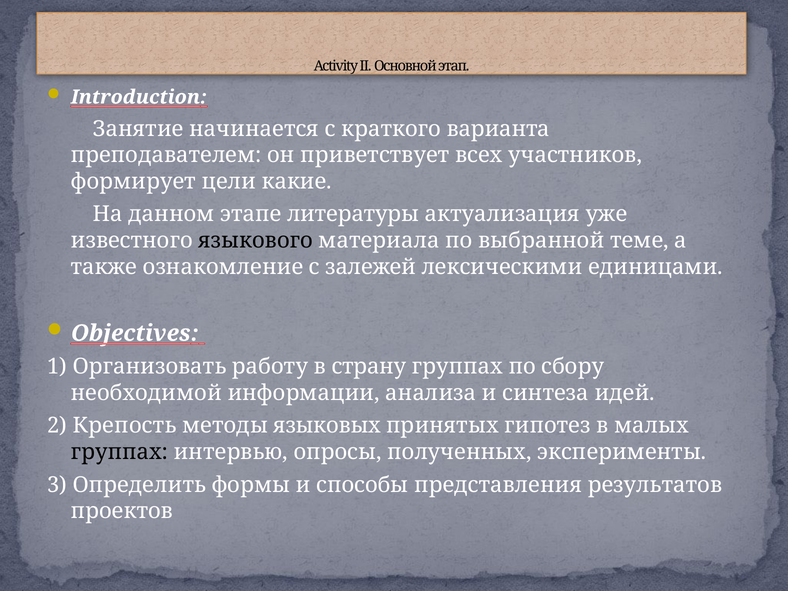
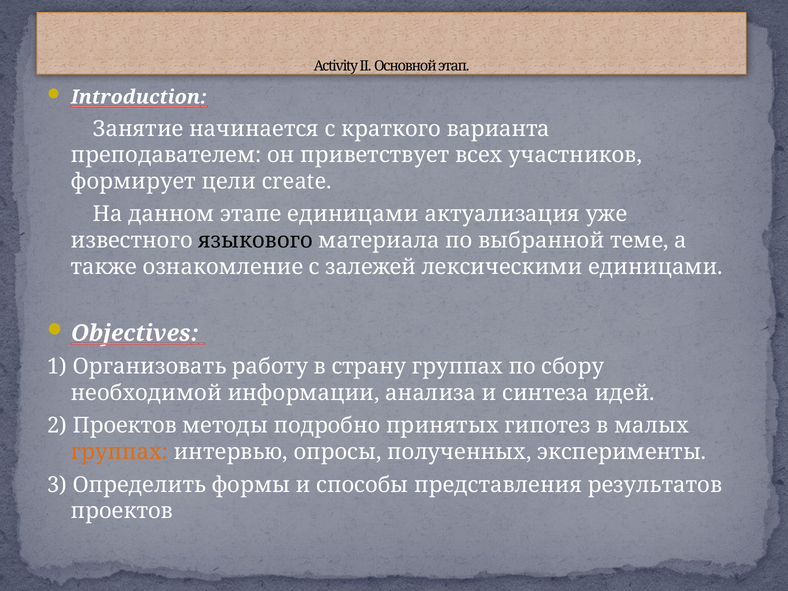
какие: какие -> create (297, 181)
этапе литературы: литературы -> единицами (353, 214)
2 Крепость: Крепость -> Проектов (125, 426)
языковых: языковых -> подробно (327, 426)
группах colour: black -> orange (119, 452)
